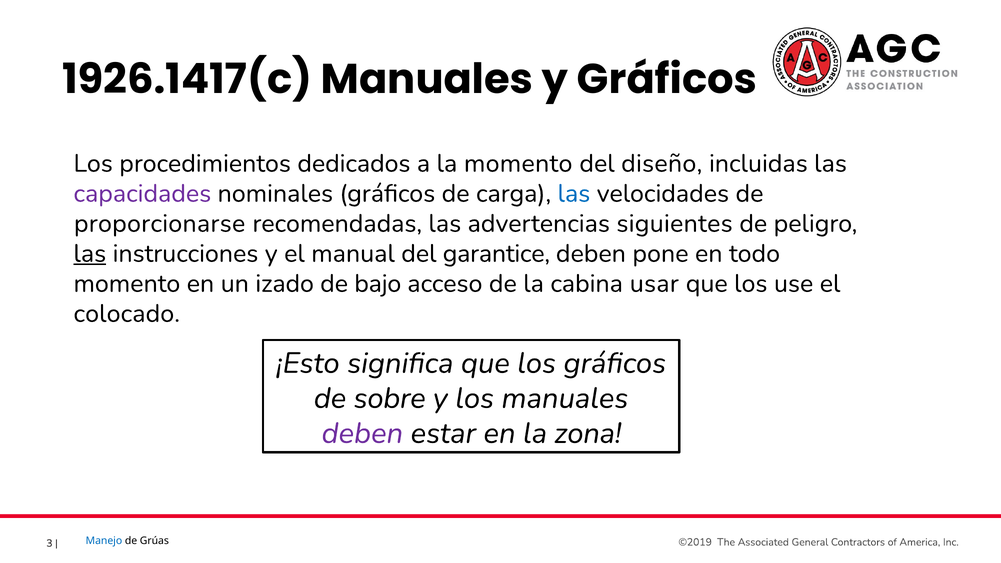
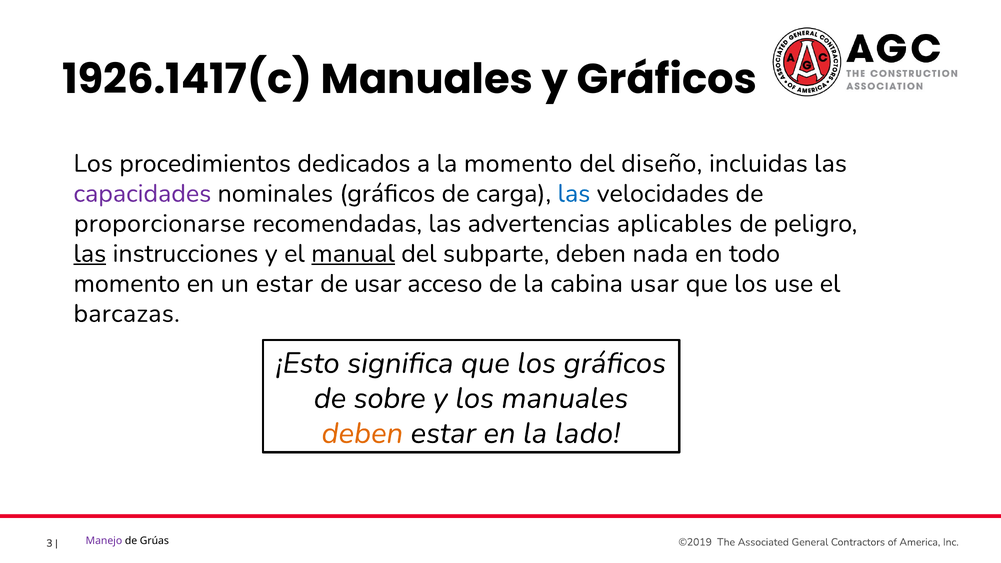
siguientes: siguientes -> aplicables (675, 223)
manual underline: none -> present (353, 254)
garantice: garantice -> subparte (496, 254)
pone: pone -> nada (660, 254)
un izado: izado -> estar (284, 284)
de bajo: bajo -> usar (378, 284)
colocado: colocado -> barcazas (127, 314)
deben colour: purple -> orange (362, 433)
zona: zona -> lado (587, 433)
Manejo colour: blue -> purple (104, 541)
